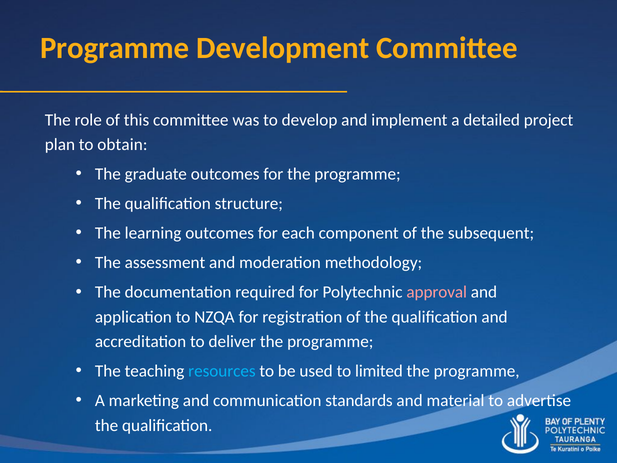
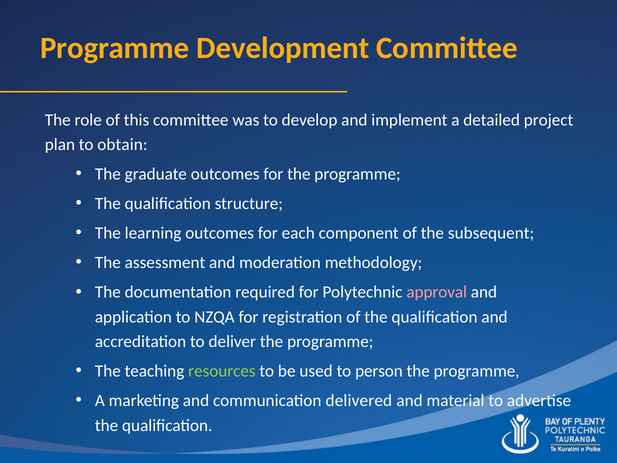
resources colour: light blue -> light green (222, 371)
limited: limited -> person (379, 371)
standards: standards -> delivered (359, 400)
